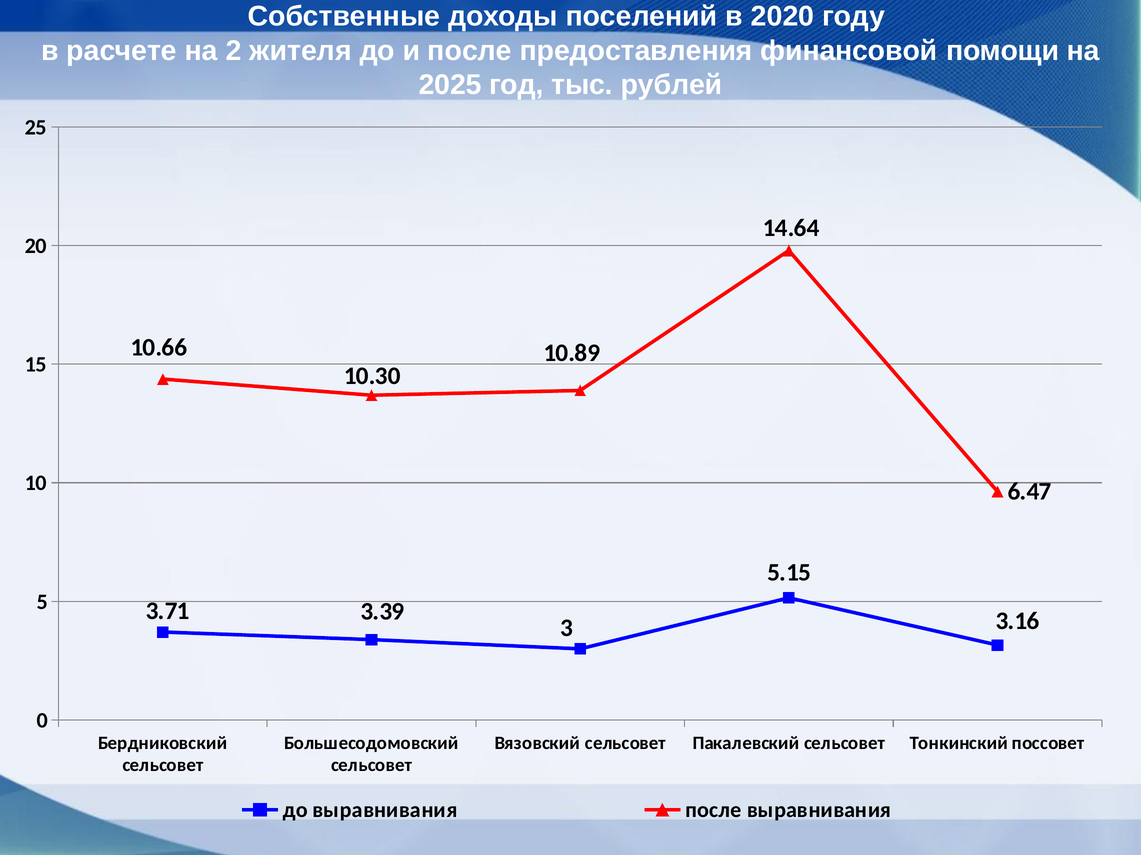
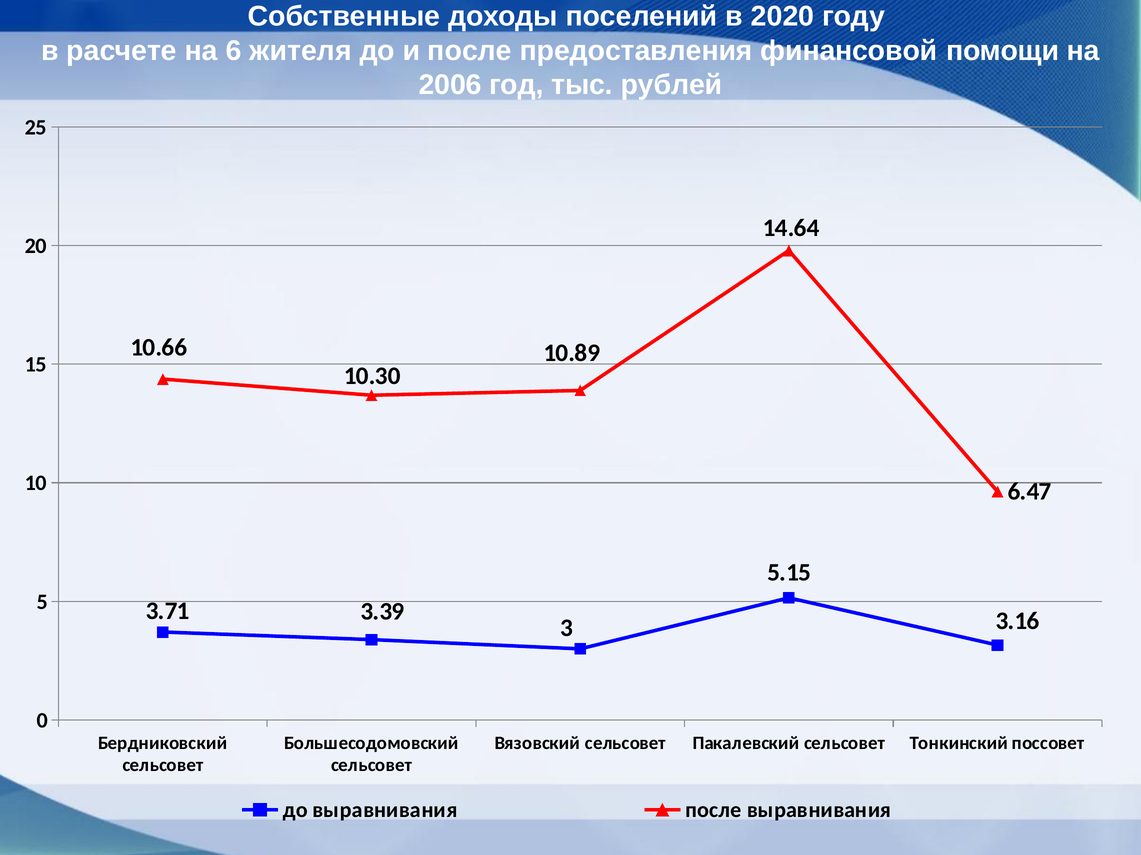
2: 2 -> 6 (234, 51)
2025: 2025 -> 2006 (450, 85)
